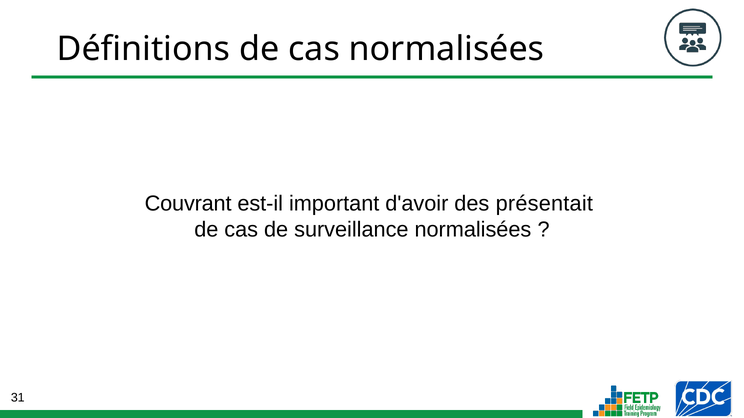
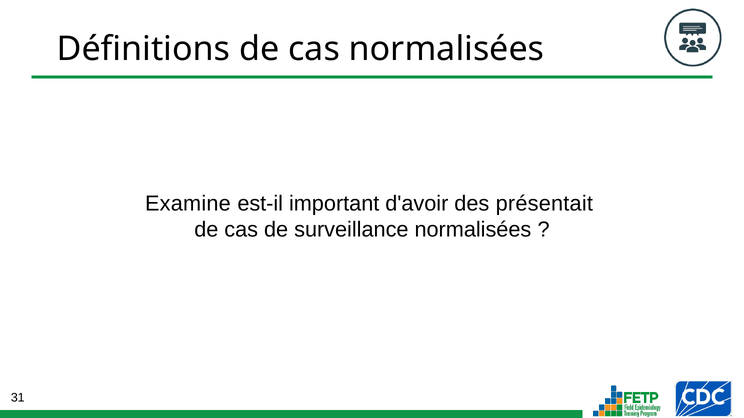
Couvrant: Couvrant -> Examine (188, 204)
